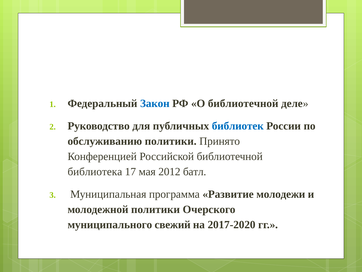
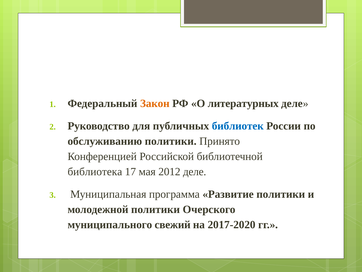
Закон colour: blue -> orange (155, 103)
О библиотечной: библиотечной -> литературных (243, 103)
2012 батл: батл -> деле (195, 171)
Развитие молодежи: молодежи -> политики (281, 194)
